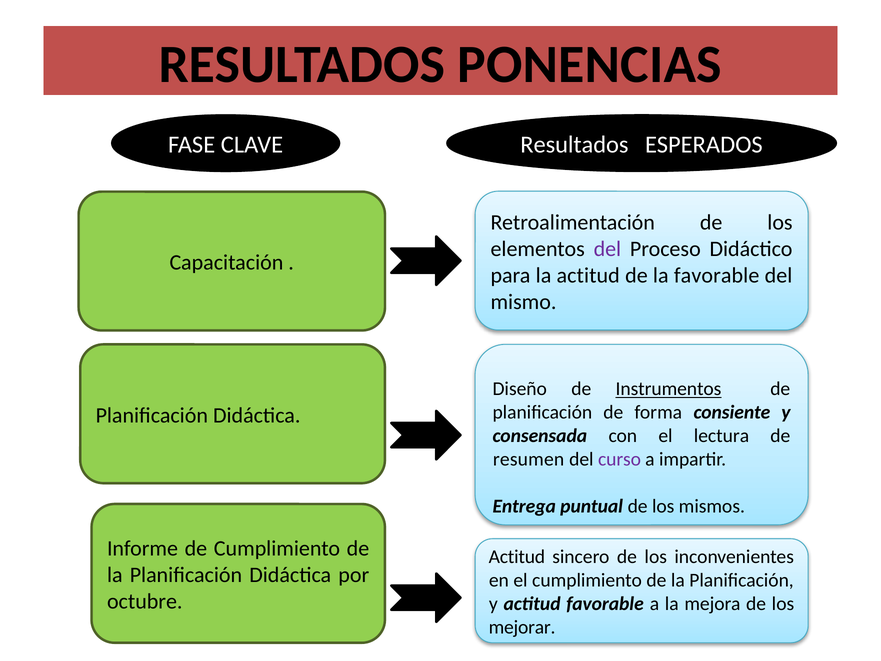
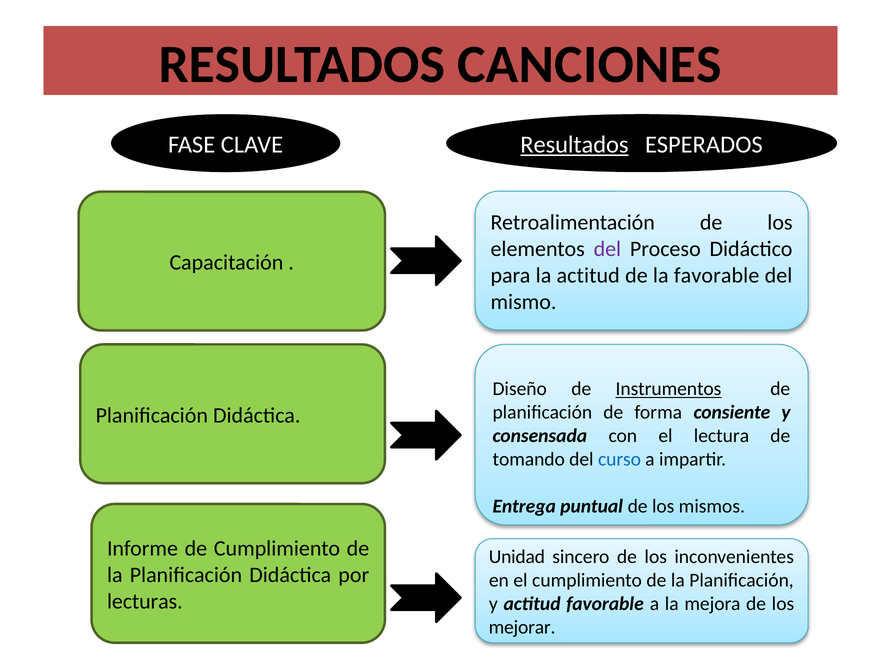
PONENCIAS: PONENCIAS -> CANCIONES (589, 64)
Resultados underline: none -> present (574, 145)
resumen: resumen -> tomando (529, 459)
curso colour: purple -> blue (619, 459)
Actitud: Actitud -> Unidad (517, 557)
octubre: octubre -> lecturas (145, 601)
